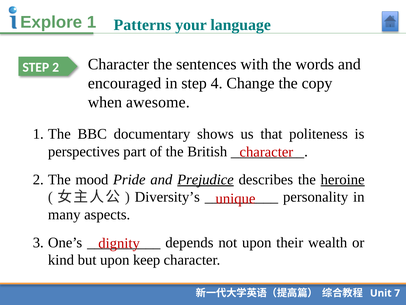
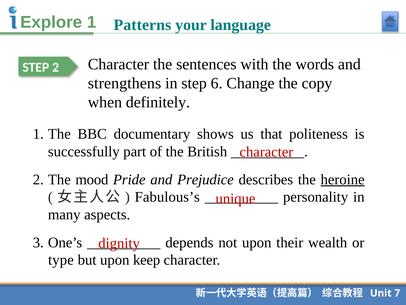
encouraged: encouraged -> strengthens (125, 83)
4: 4 -> 6 (217, 83)
awesome: awesome -> definitely (158, 102)
perspectives: perspectives -> successfully (84, 151)
Prejudice underline: present -> none (205, 179)
Diversity’s: Diversity’s -> Fabulous’s (167, 197)
kind: kind -> type (61, 260)
